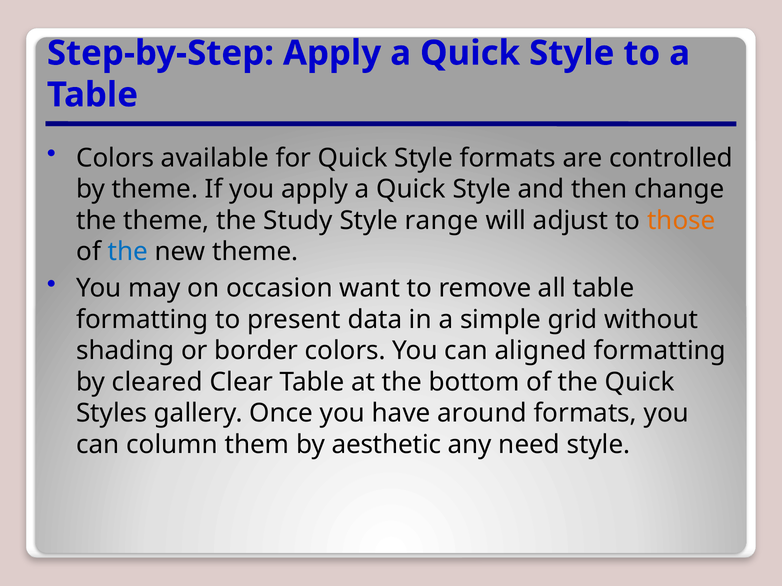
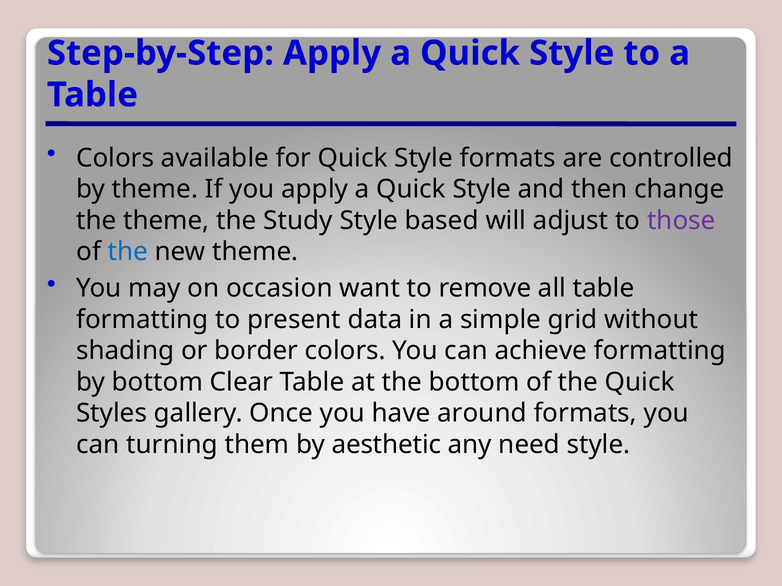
range: range -> based (442, 221)
those colour: orange -> purple (681, 221)
aligned: aligned -> achieve (541, 351)
by cleared: cleared -> bottom (157, 382)
column: column -> turning (172, 445)
